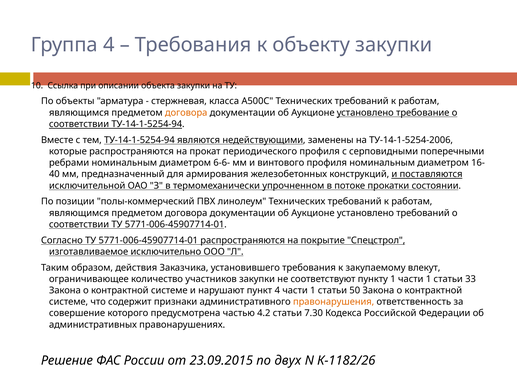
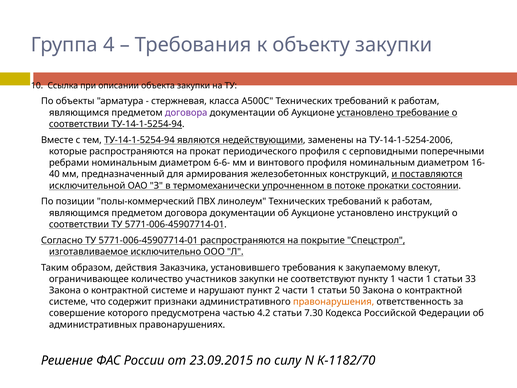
договора colour: orange -> purple (186, 113)
установлено требований: требований -> инструкций (423, 213)
пункт 4: 4 -> 2 (277, 290)
двух: двух -> силу (288, 360)
К-1182/26: К-1182/26 -> К-1182/70 (346, 360)
